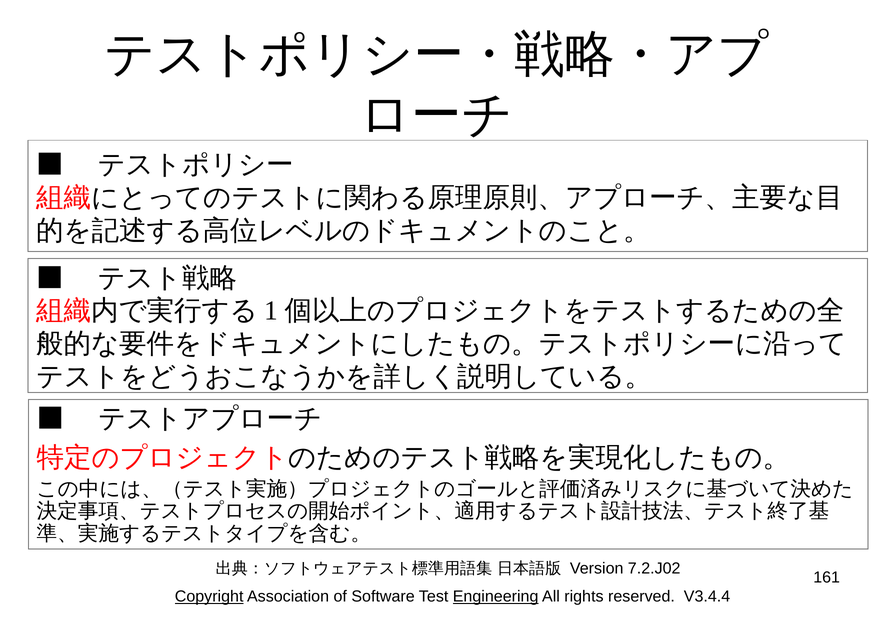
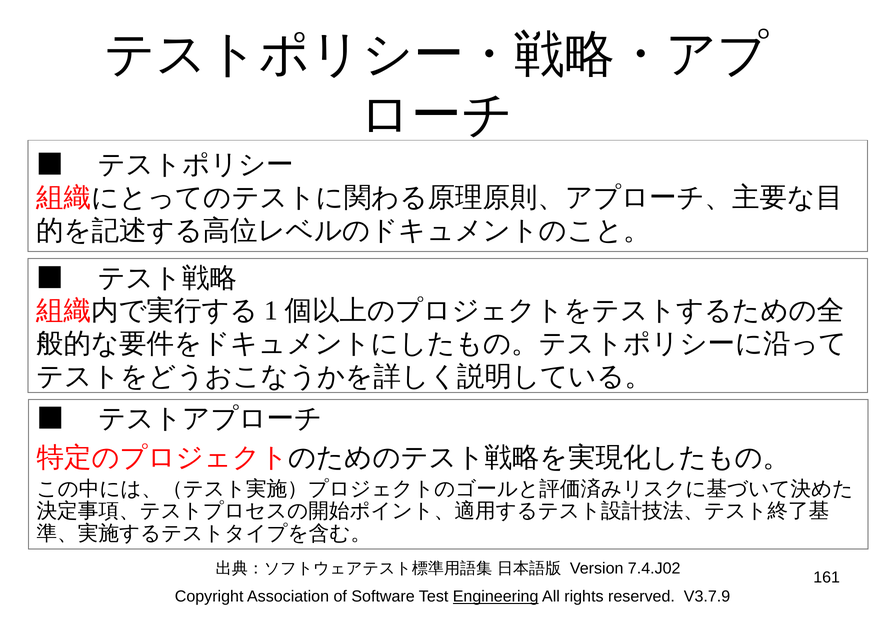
7.2.J02: 7.2.J02 -> 7.4.J02 (654, 569)
Copyright underline: present -> none (209, 597)
V3.4.4: V3.4.4 -> V3.7.9 (707, 597)
